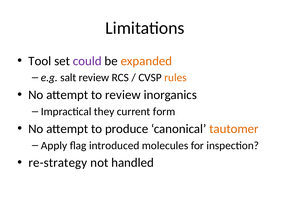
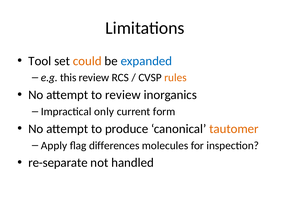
could colour: purple -> orange (87, 61)
expanded colour: orange -> blue (146, 61)
salt: salt -> this (68, 77)
they: they -> only (104, 111)
introduced: introduced -> differences (114, 145)
re-strategy: re-strategy -> re-separate (58, 162)
